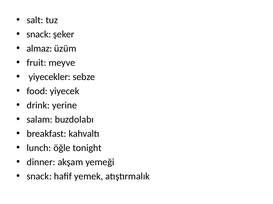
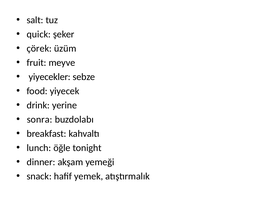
snack: snack -> quick (39, 34)
almaz: almaz -> çörek (39, 49)
salam: salam -> sonra (40, 120)
